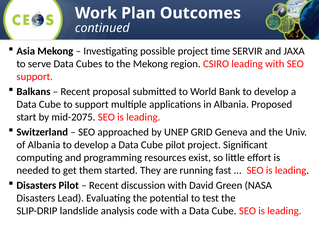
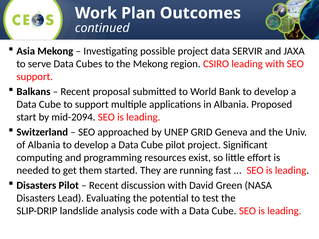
project time: time -> data (220, 51)
mid-2075: mid-2075 -> mid-2094 (73, 117)
